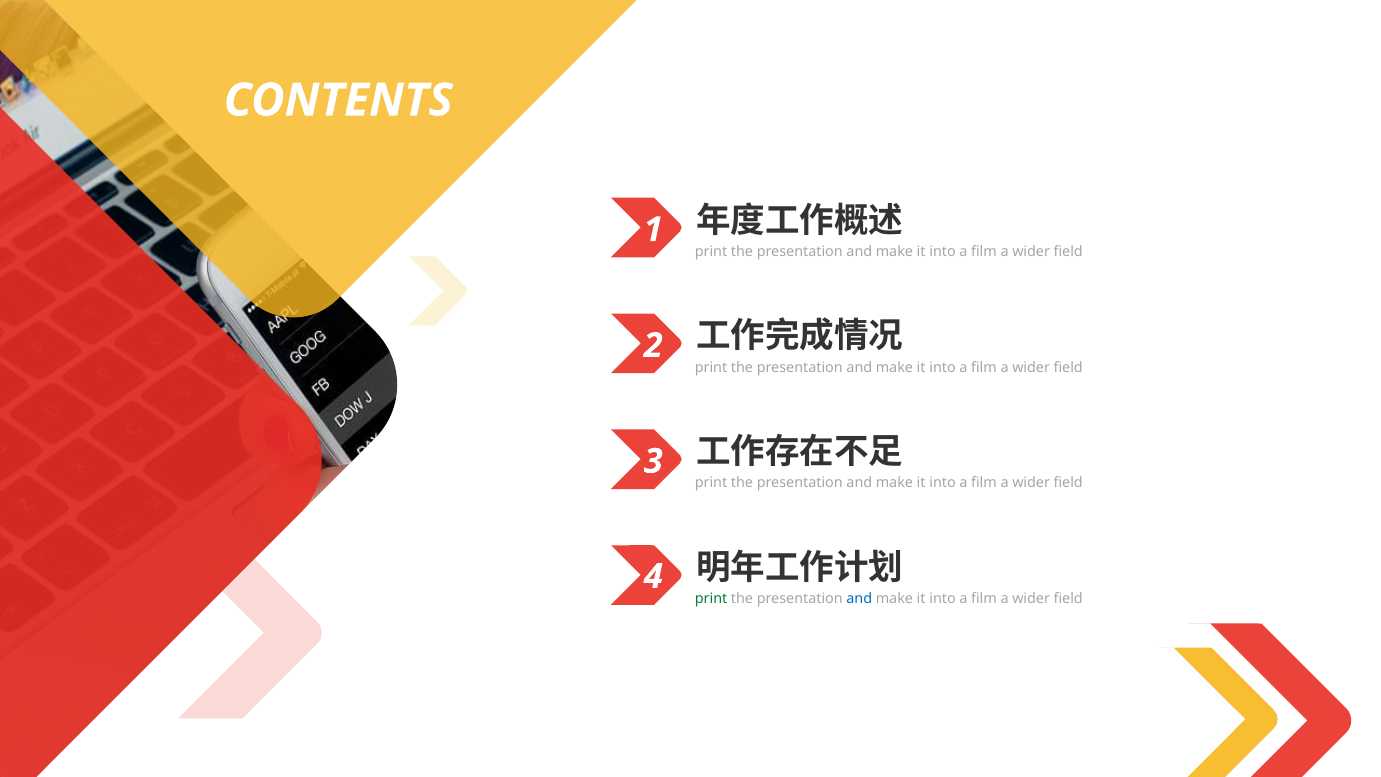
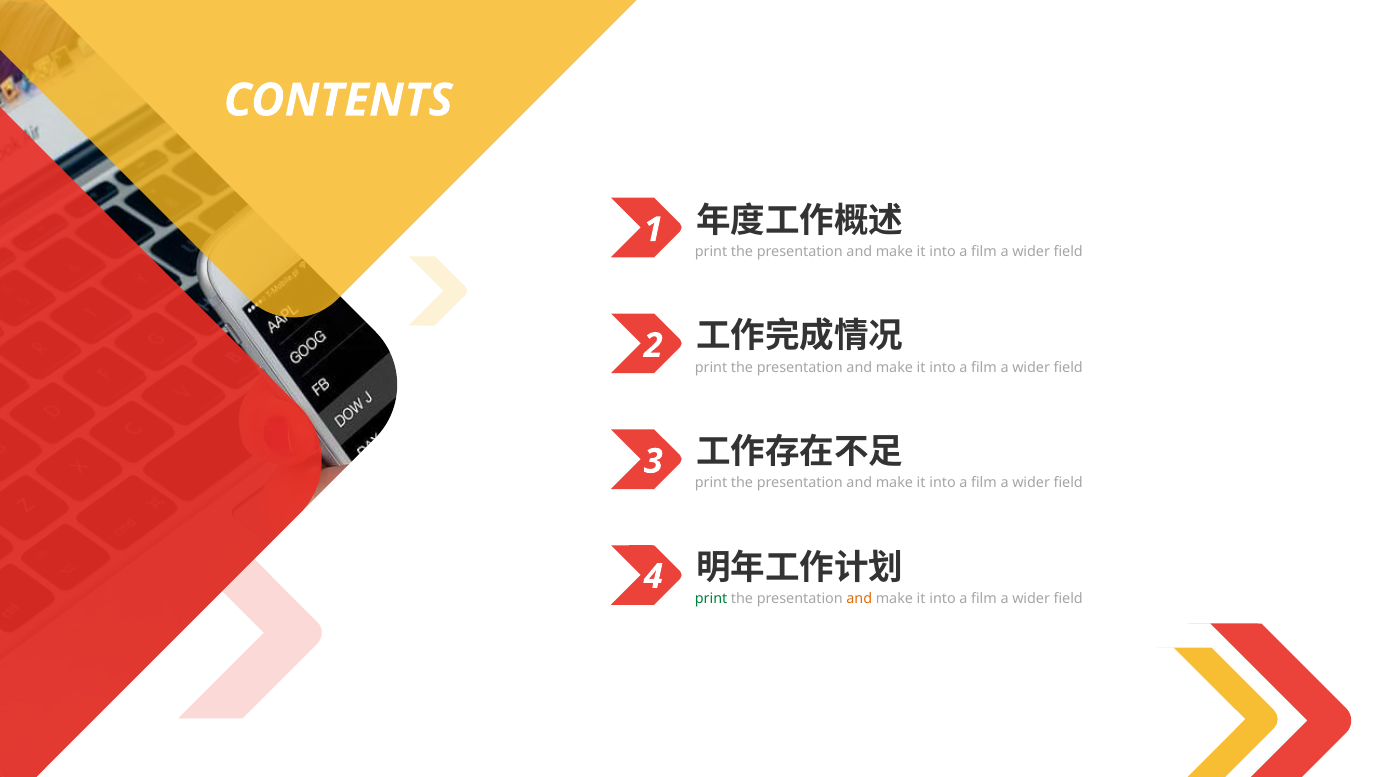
and colour: blue -> orange (859, 598)
